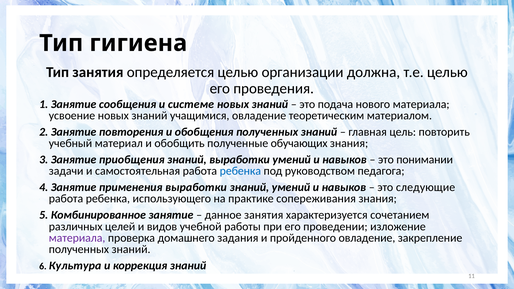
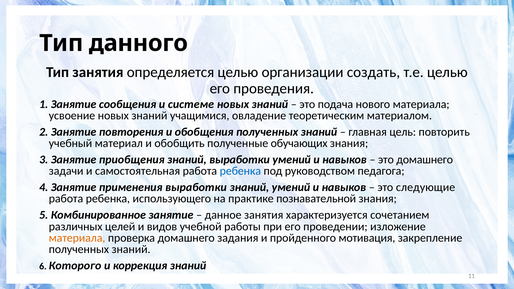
гигиена: гигиена -> данного (138, 43)
должна: должна -> создать (373, 72)
это понимании: понимании -> домашнего (425, 160)
сопереживания: сопереживания -> познавательной (316, 199)
материала colour: purple -> orange (77, 238)
пройденного овладение: овладение -> мотивация (367, 238)
Культура: Культура -> Которого (75, 266)
